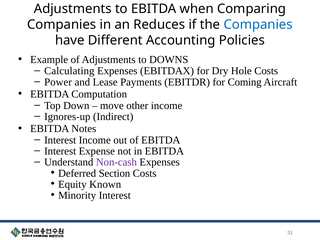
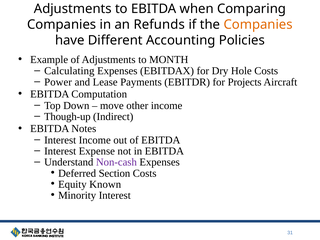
Reduces: Reduces -> Refunds (159, 24)
Companies colour: blue -> orange (258, 24)
DOWNS: DOWNS -> MONTH (169, 60)
Coming: Coming -> Projects (245, 82)
Ignores-up: Ignores-up -> Though-up (67, 117)
